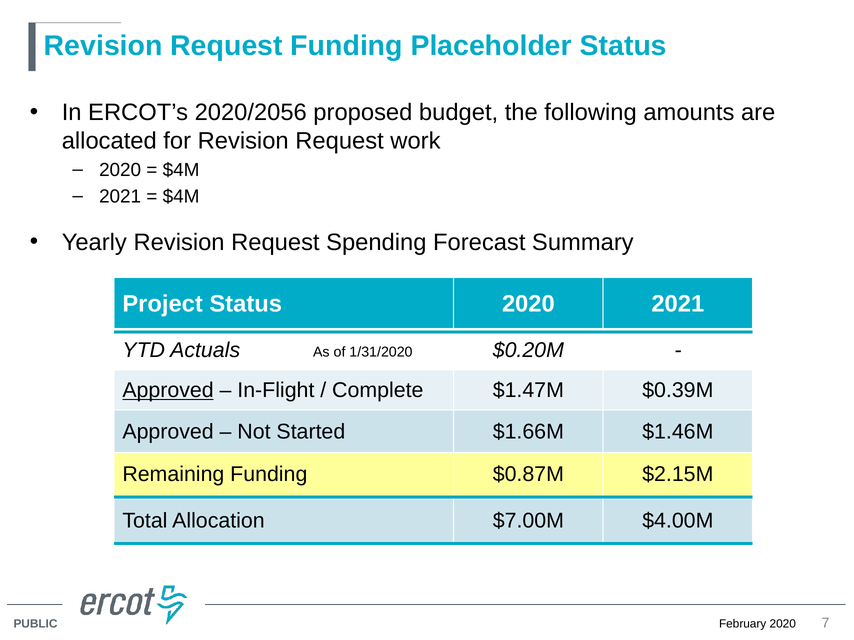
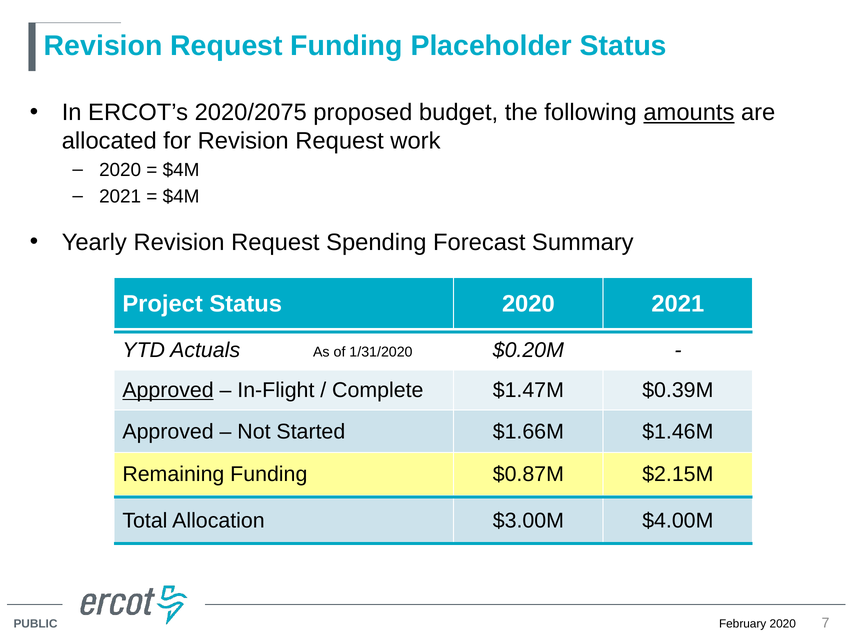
2020/2056: 2020/2056 -> 2020/2075 (251, 113)
amounts underline: none -> present (689, 113)
$7.00M: $7.00M -> $3.00M (528, 521)
